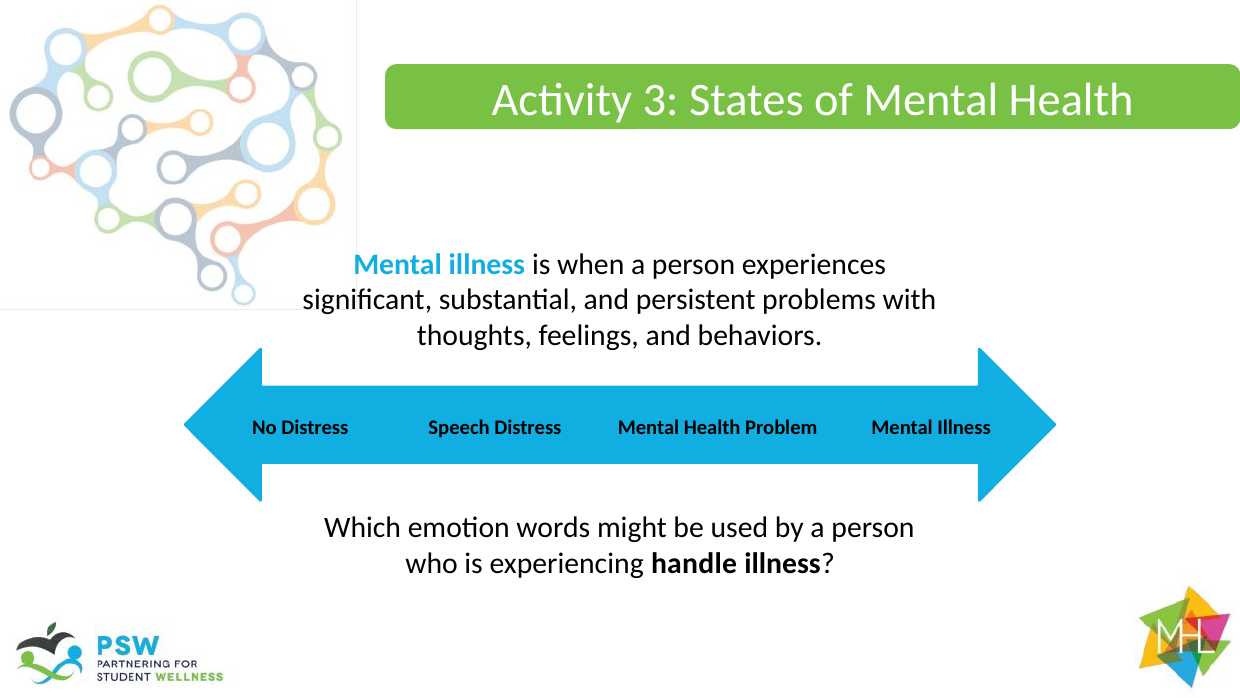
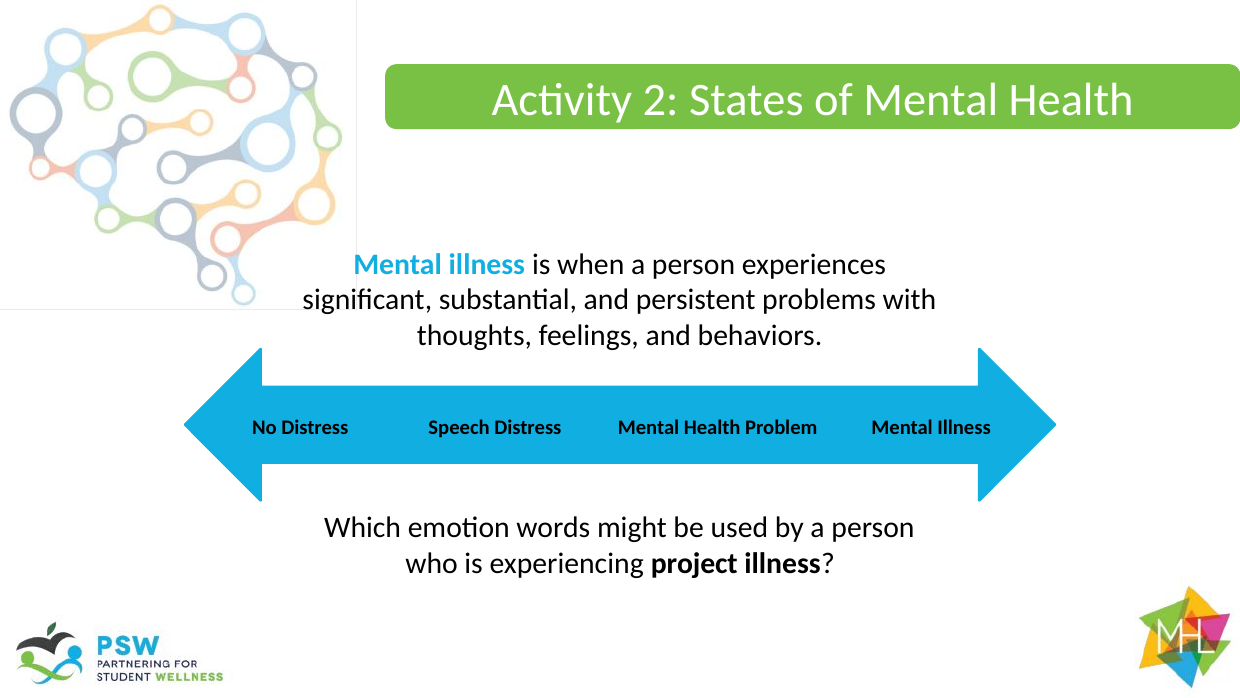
3: 3 -> 2 (661, 100)
handle: handle -> project (694, 563)
